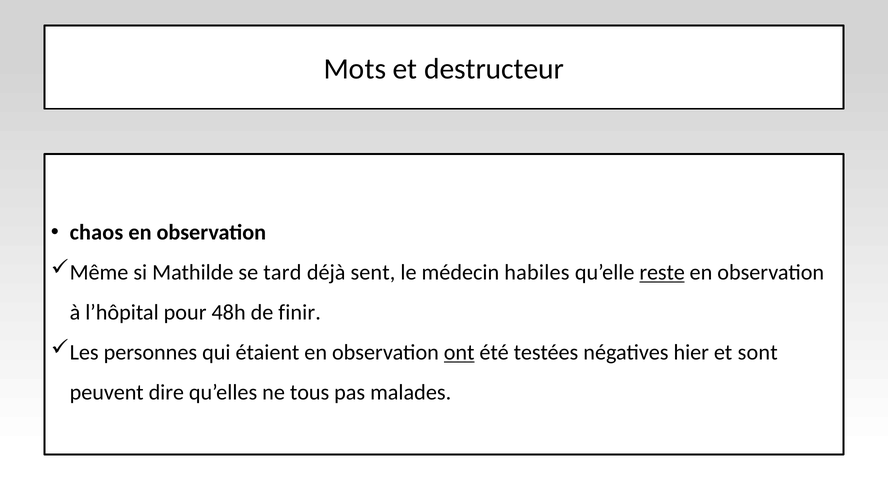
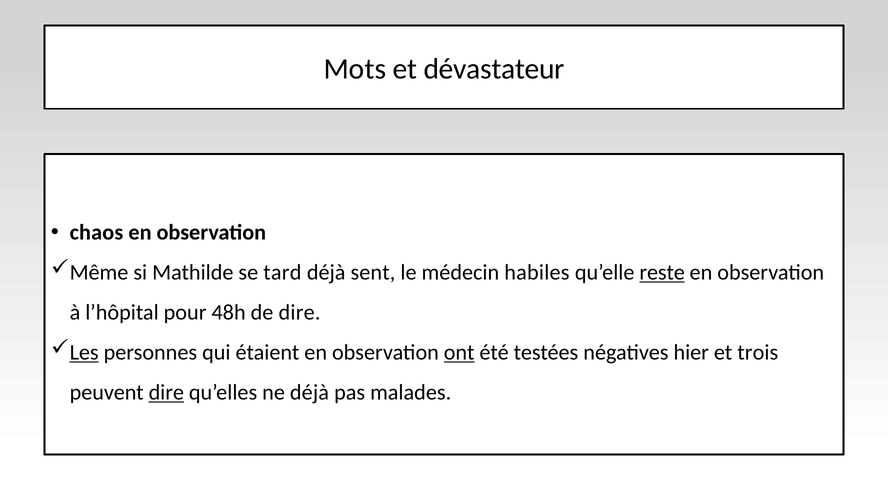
destructeur: destructeur -> dévastateur (494, 69)
de finir: finir -> dire (300, 312)
Les underline: none -> present (84, 352)
sont: sont -> trois (758, 352)
dire underline: none -> present (166, 392)
ne tous: tous -> déjà (309, 392)
